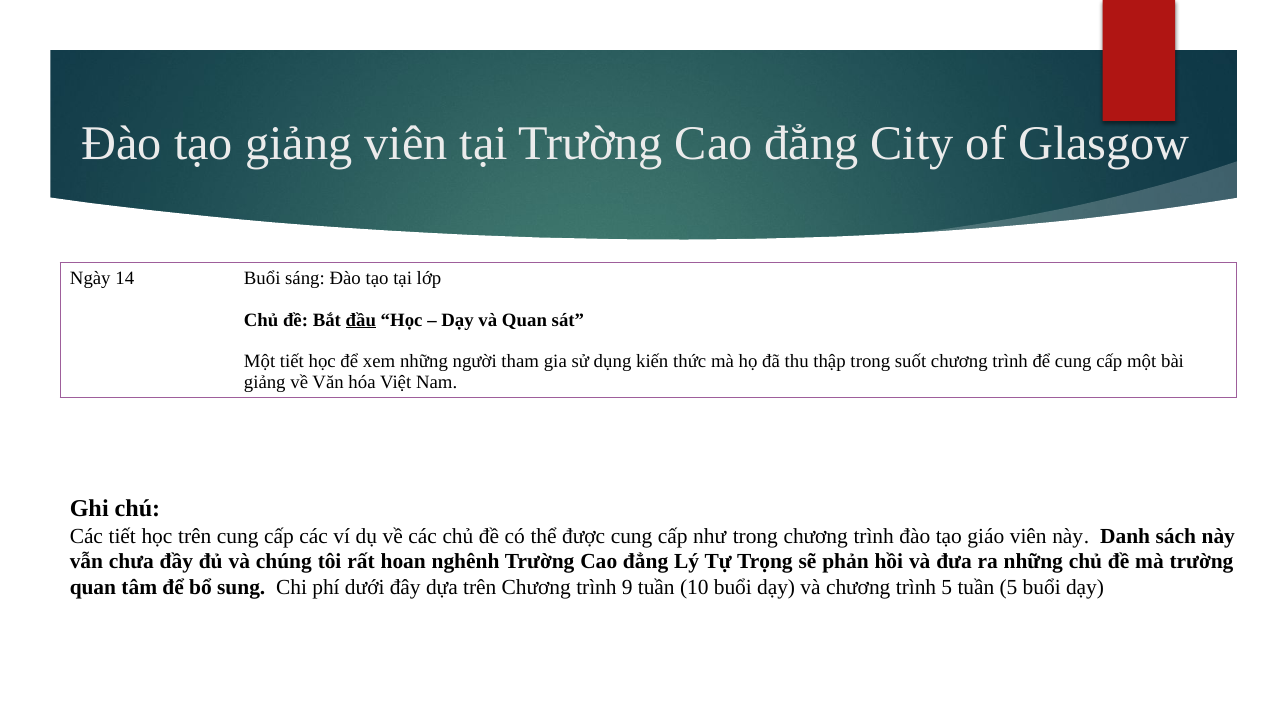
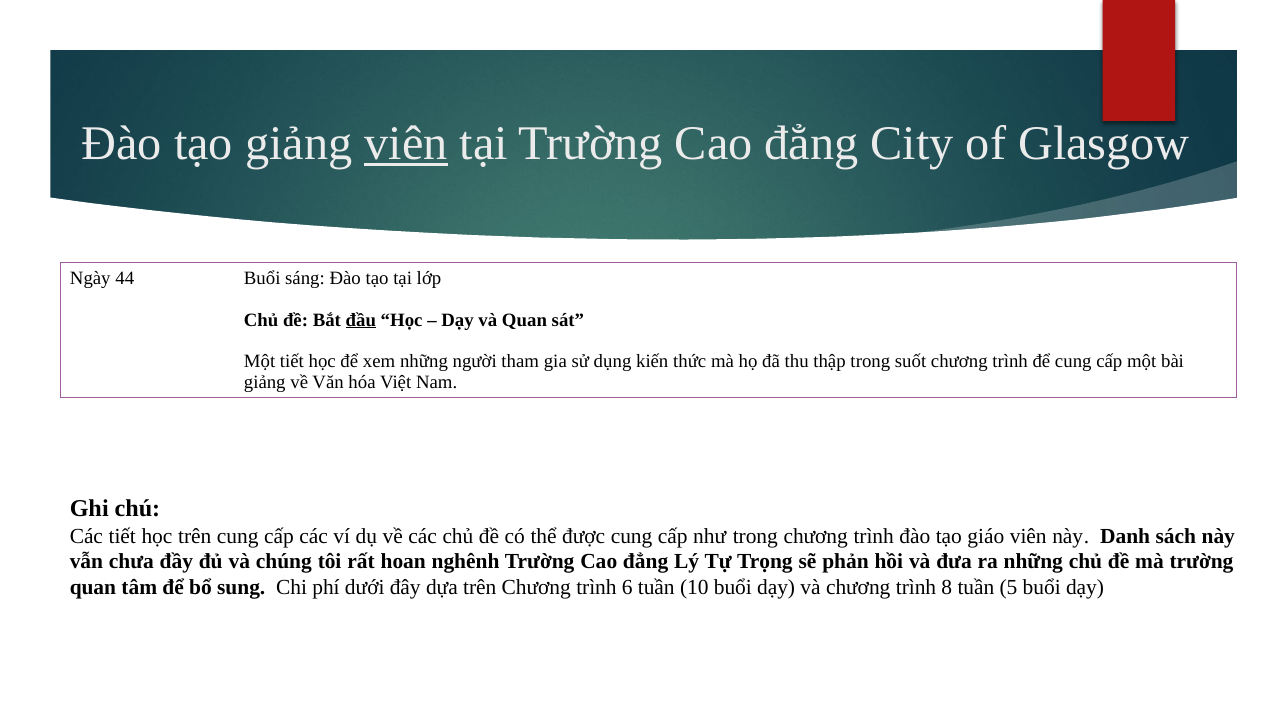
viên underline: none -> present (406, 144)
14: 14 -> 44 (125, 278)
9: 9 -> 6 (627, 587)
trình 5: 5 -> 8 (947, 587)
